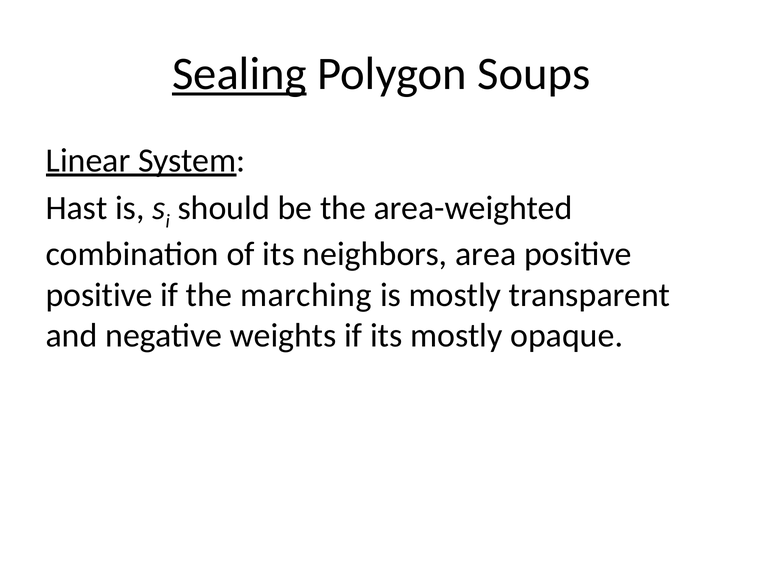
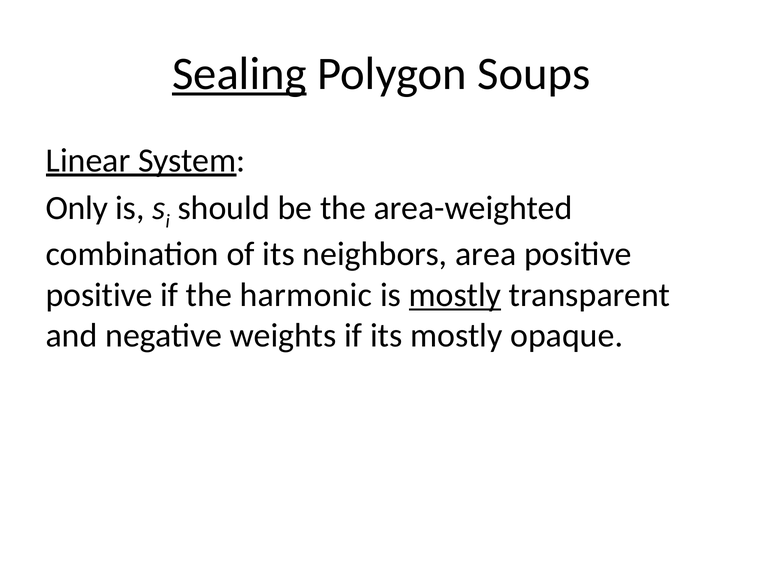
Hast: Hast -> Only (77, 208)
marching: marching -> harmonic (306, 295)
mostly underline: none -> present (455, 295)
